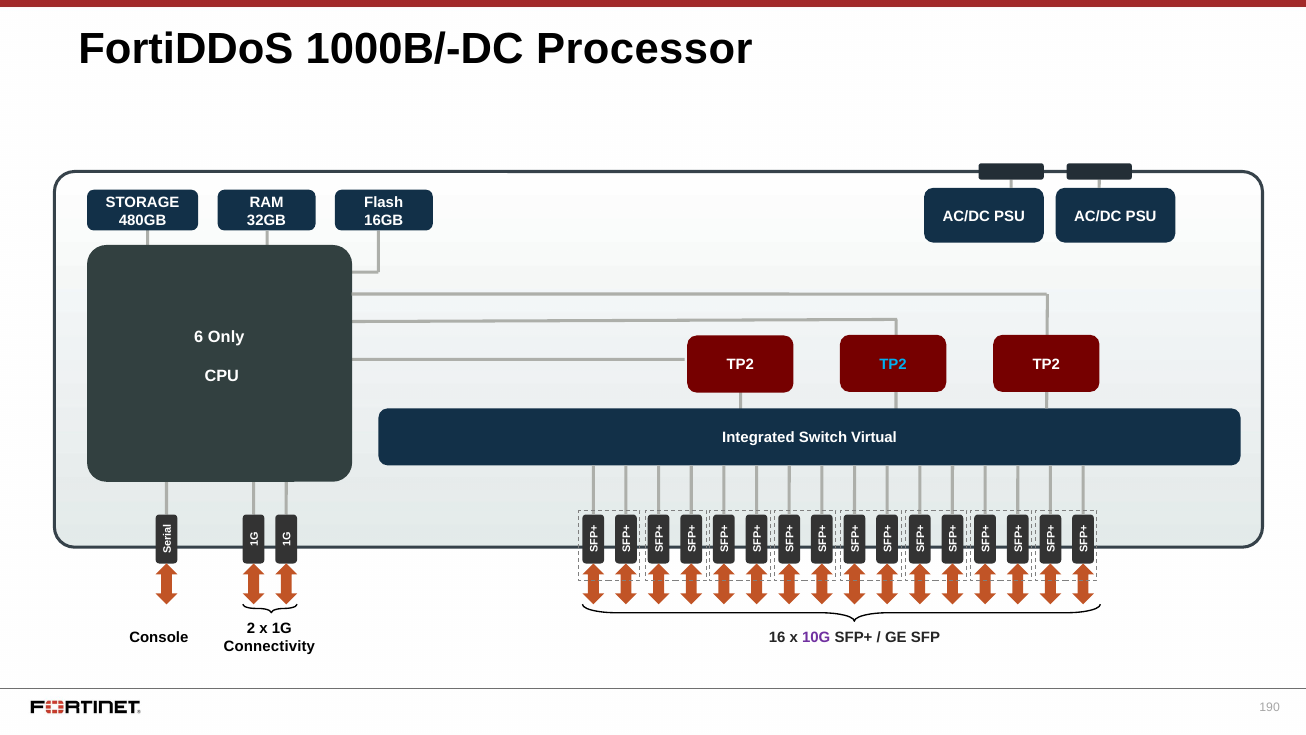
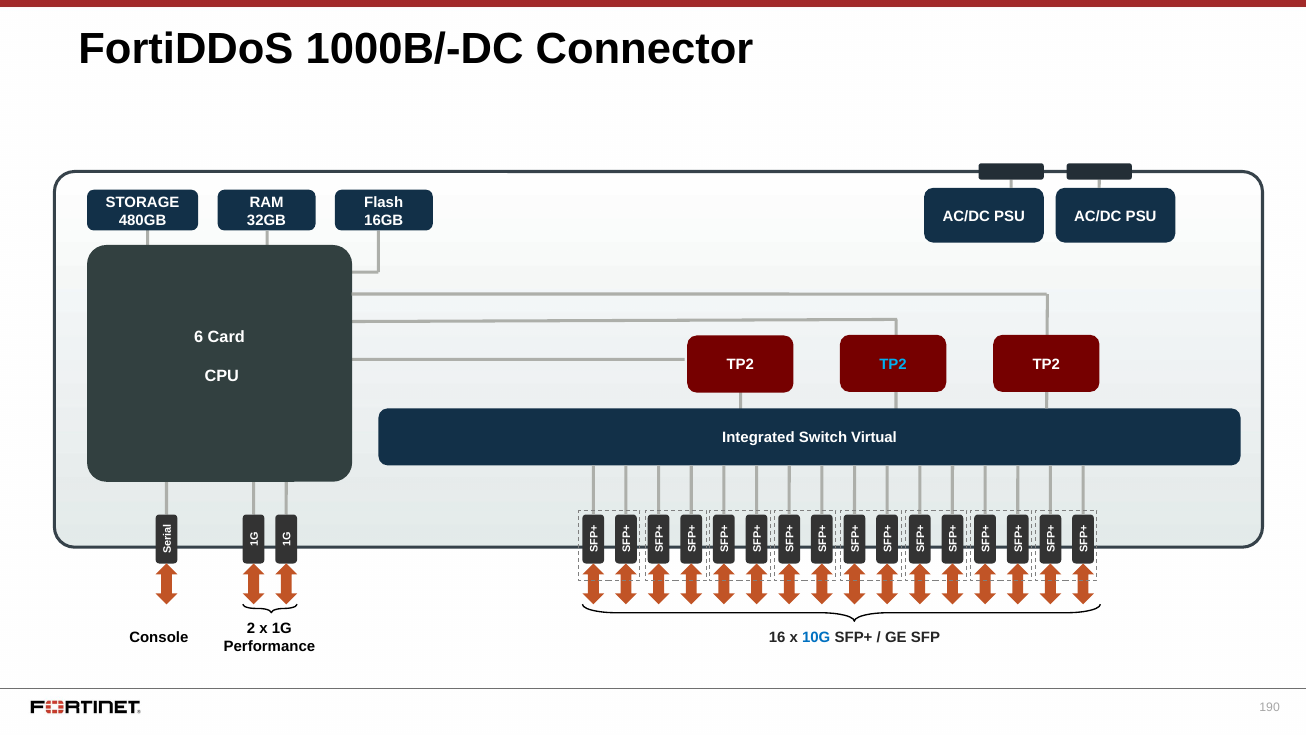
Processor: Processor -> Connector (644, 49)
Only: Only -> Card (226, 337)
10G colour: purple -> blue (816, 638)
Connectivity: Connectivity -> Performance (269, 647)
